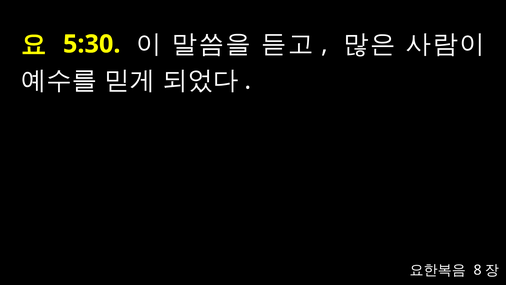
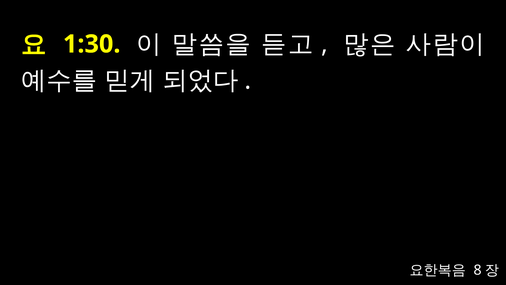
5:30: 5:30 -> 1:30 (92, 44)
